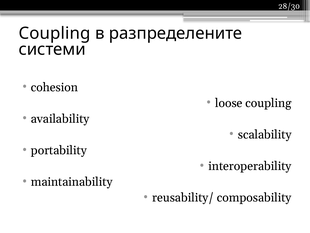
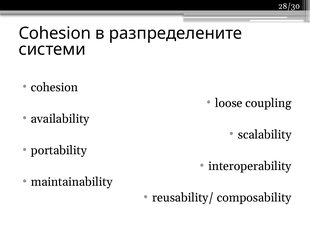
Coupling: Coupling -> Cohesion (55, 33)
